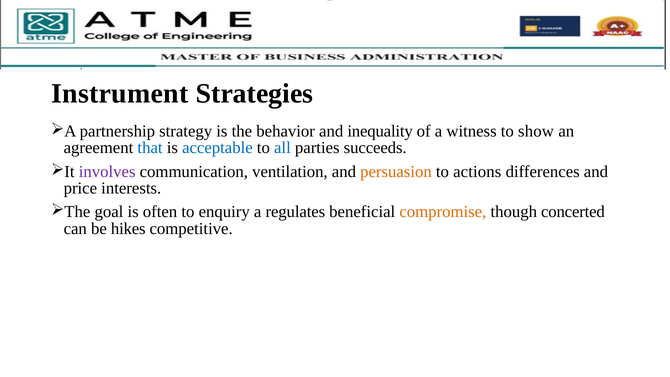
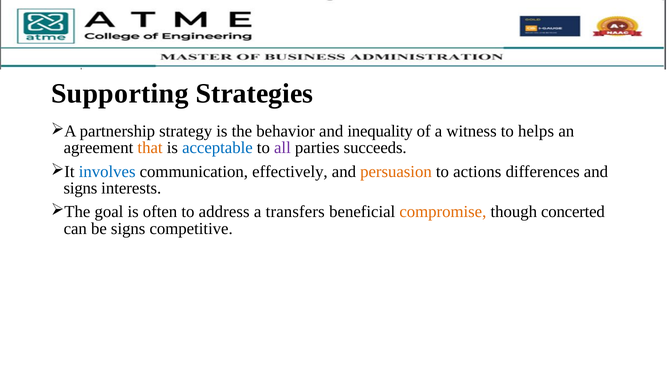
Instrument: Instrument -> Supporting (120, 93)
show: show -> helps (536, 131)
that colour: blue -> orange (150, 148)
all colour: blue -> purple (282, 148)
involves colour: purple -> blue (107, 171)
ventilation: ventilation -> effectively (290, 171)
price: price -> signs (80, 188)
enquiry: enquiry -> address (224, 212)
regulates: regulates -> transfers (295, 212)
be hikes: hikes -> signs (128, 228)
